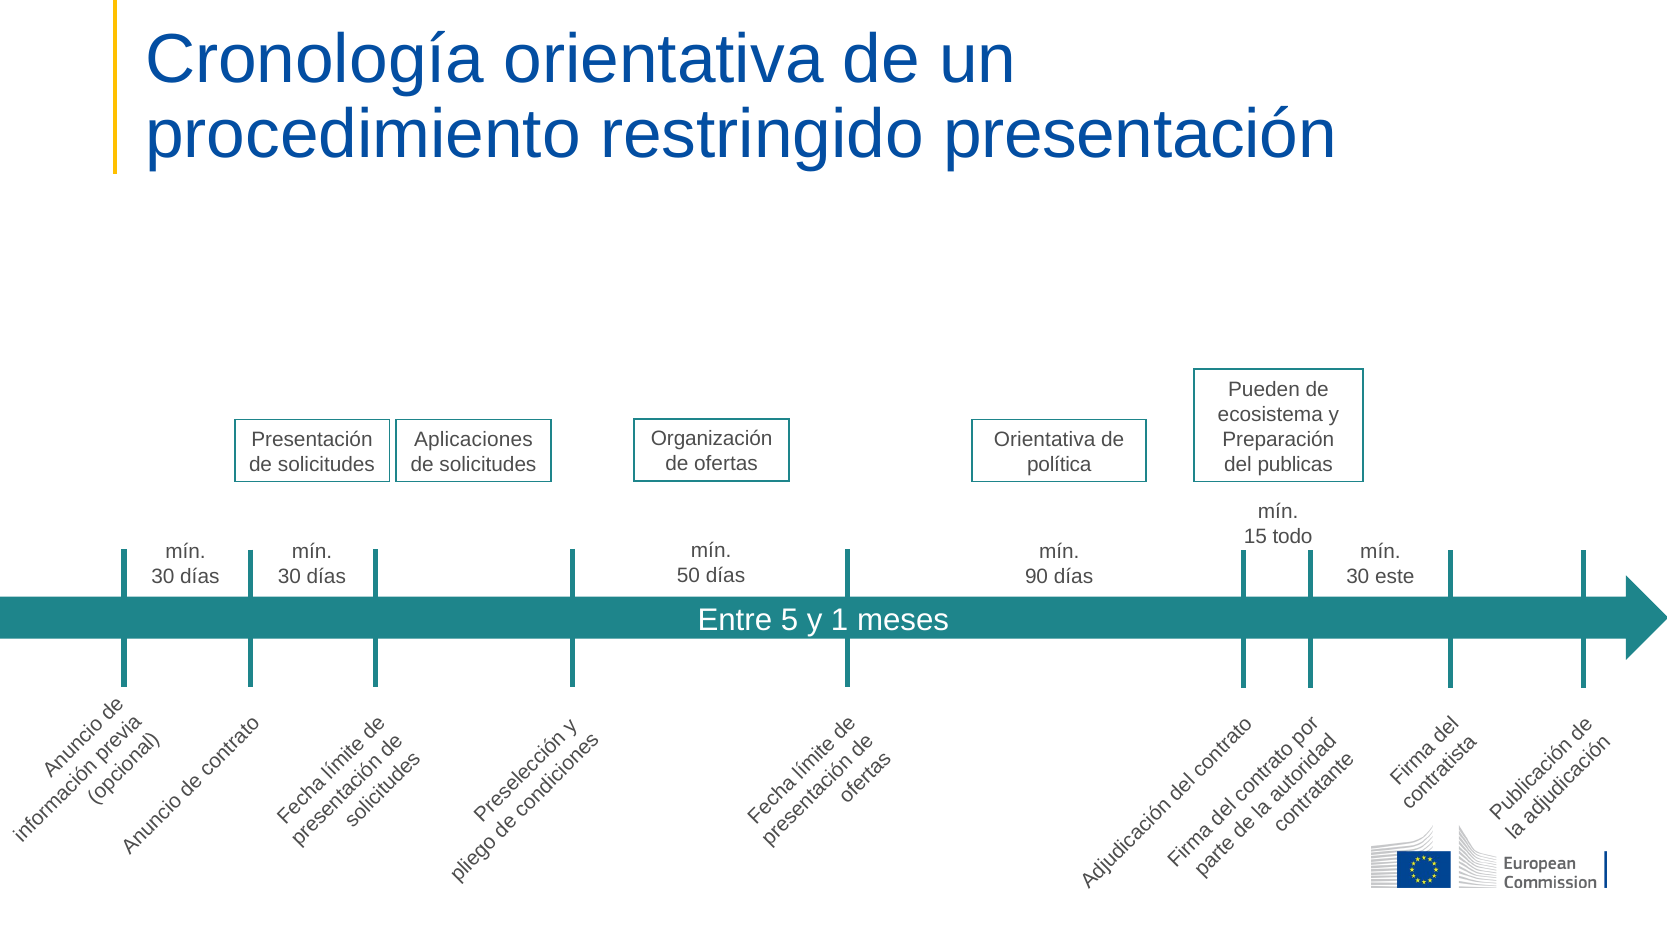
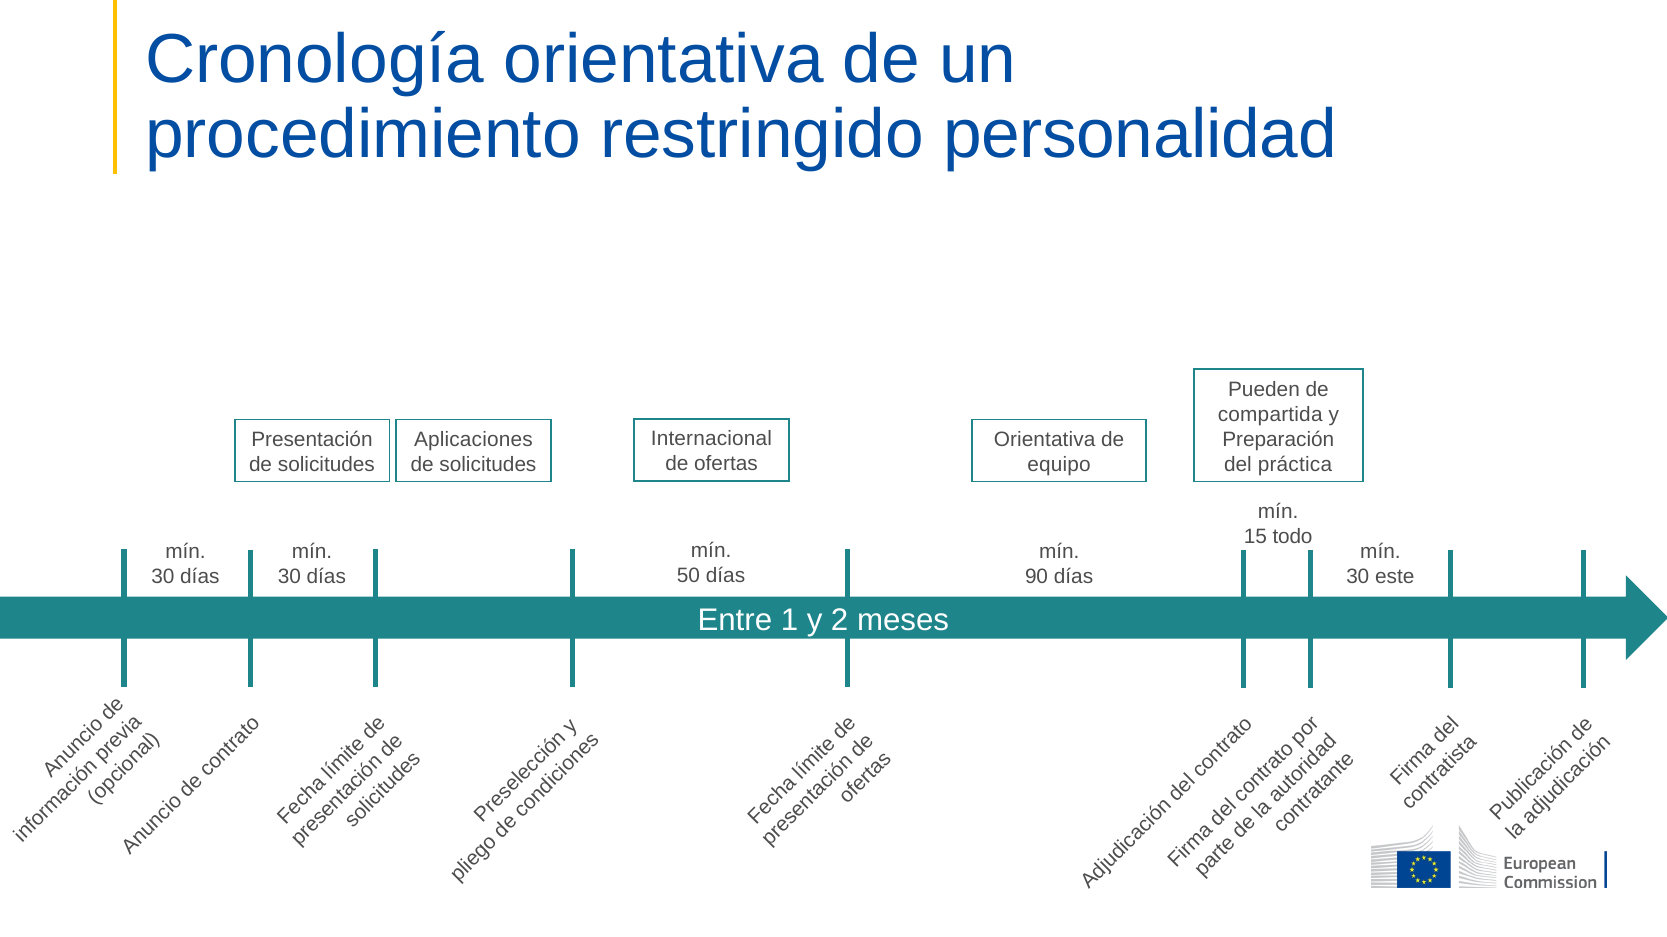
restringido presentación: presentación -> personalidad (1140, 135)
ecosistema: ecosistema -> compartida (1270, 415)
Organización: Organización -> Internacional (711, 439)
publicas: publicas -> práctica (1295, 465)
política: política -> equipo (1059, 465)
5: 5 -> 1 (789, 620)
1: 1 -> 2 (840, 620)
